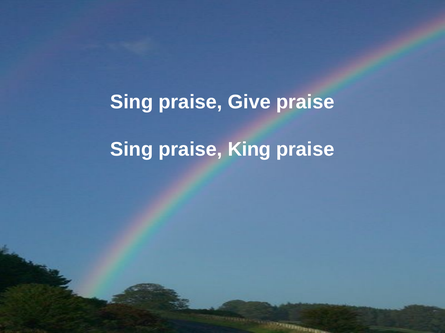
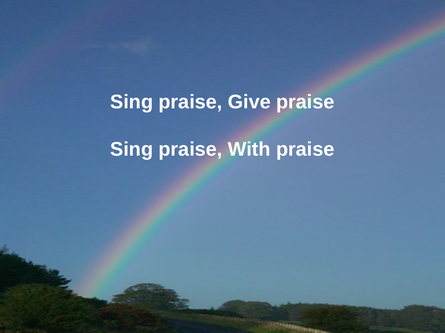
King: King -> With (249, 150)
